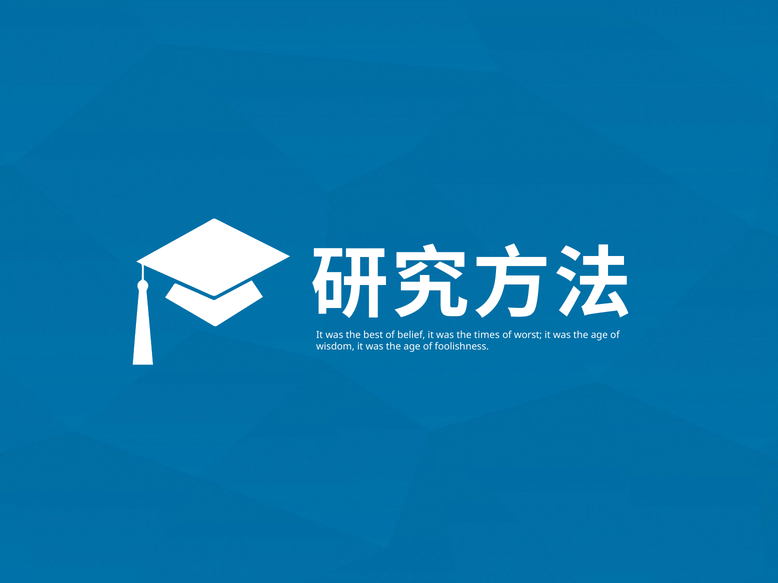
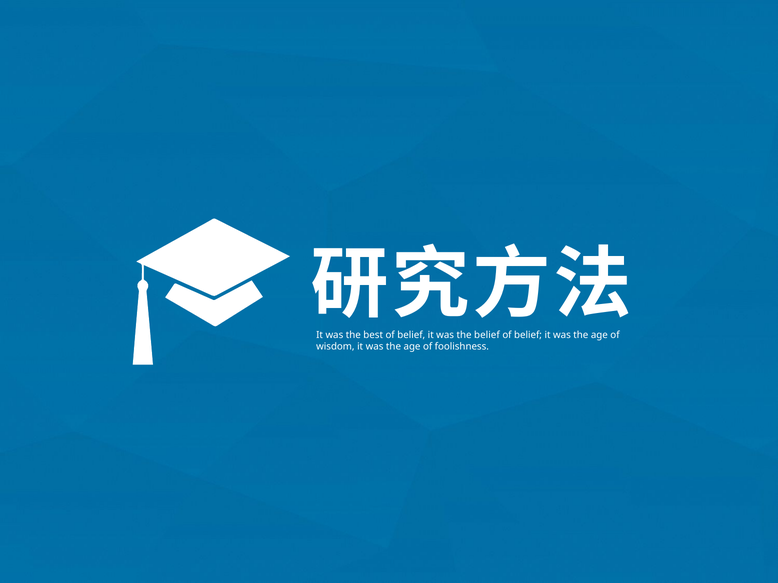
the times: times -> belief (487, 335)
worst: worst -> belief (528, 335)
